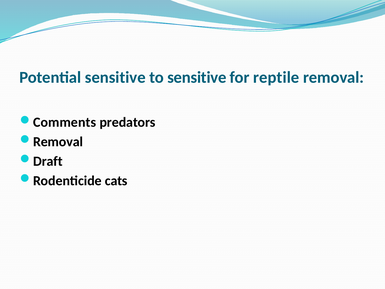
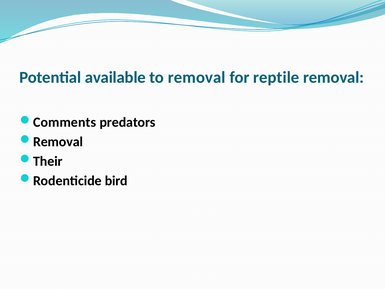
Potential sensitive: sensitive -> available (115, 77)
to sensitive: sensitive -> removal (197, 77)
Draft: Draft -> Their (48, 161)
cats: cats -> bird (116, 181)
